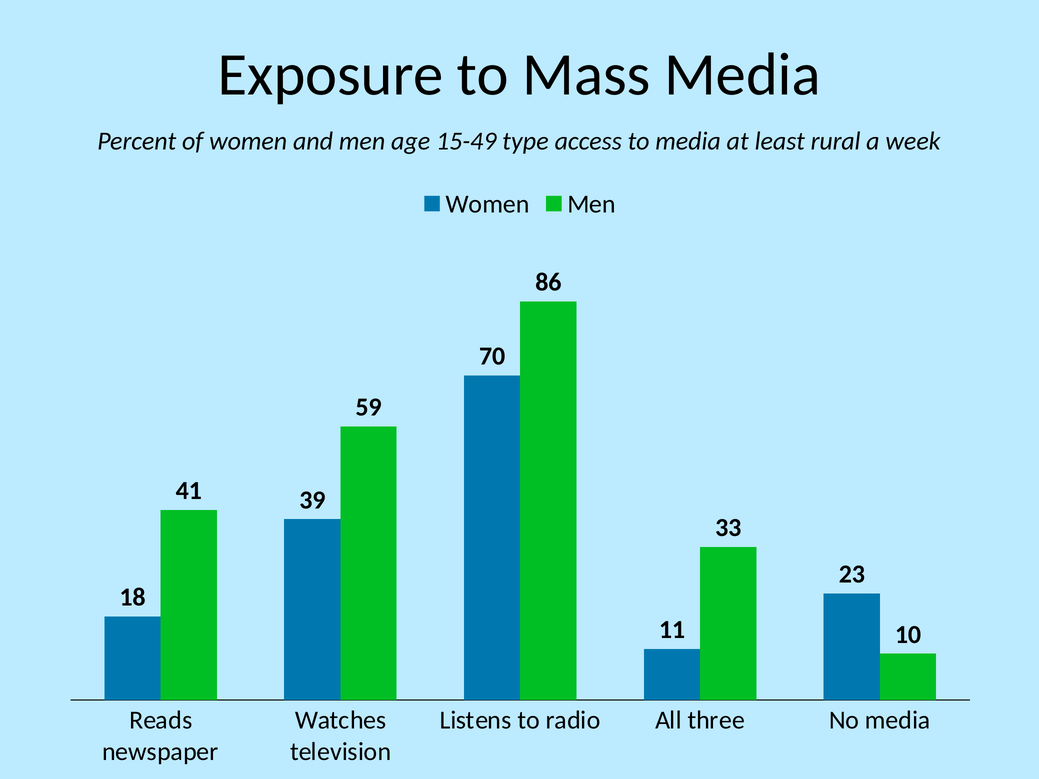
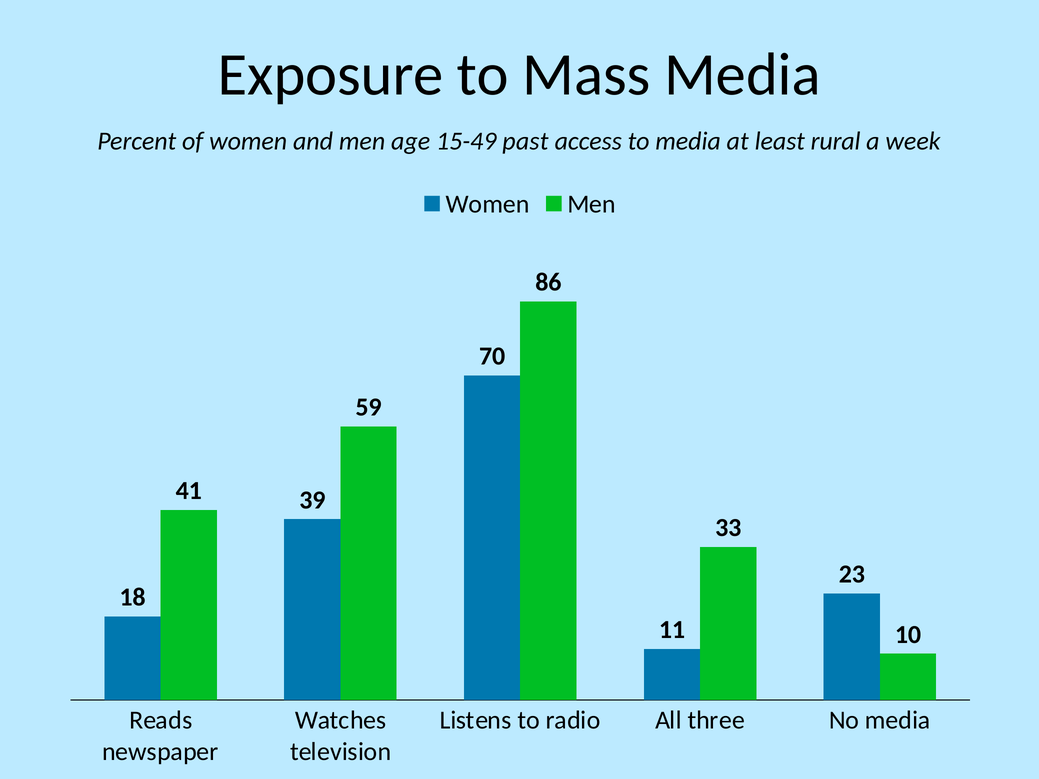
type: type -> past (525, 141)
